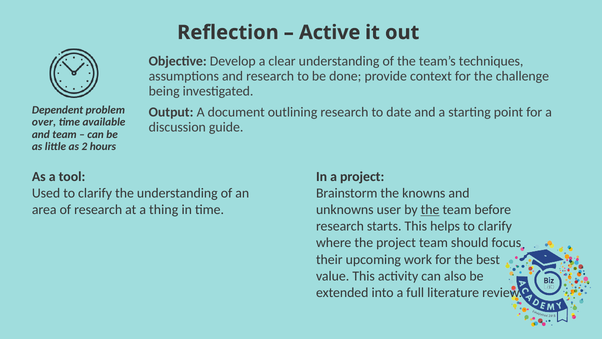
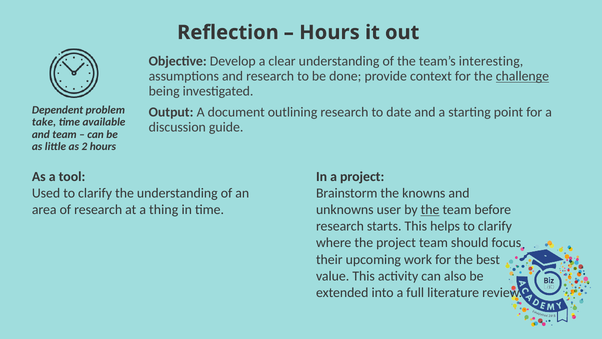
Active: Active -> Hours (329, 32)
techniques: techniques -> interesting (491, 61)
challenge underline: none -> present (522, 76)
over: over -> take (44, 122)
